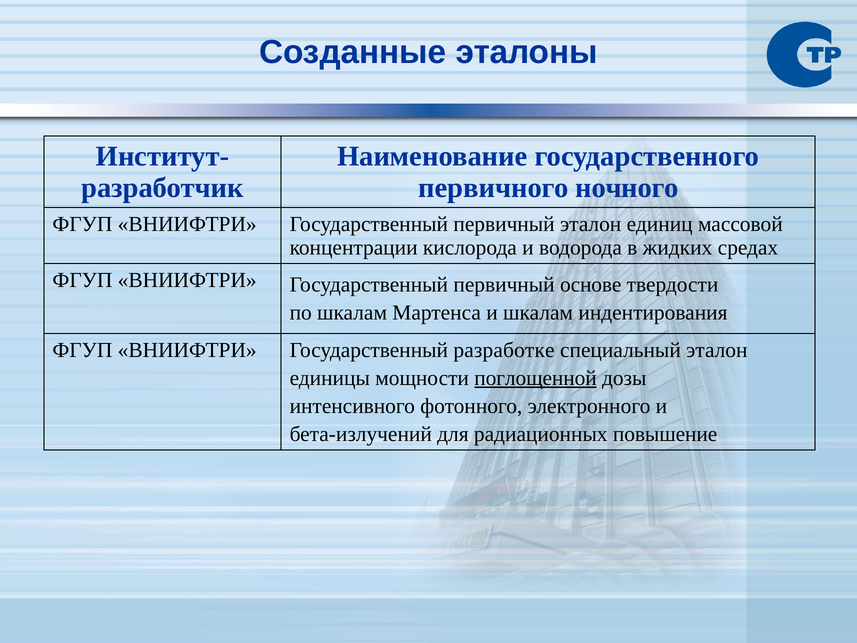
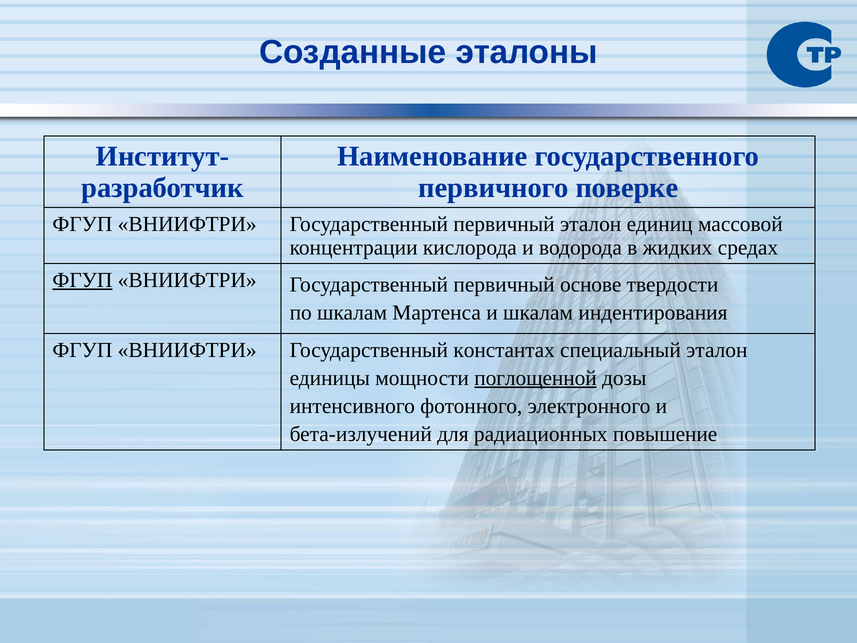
ночного: ночного -> поверке (627, 188)
ФГУП underline: none -> present (82, 280)
разработке: разработке -> константах (504, 350)
